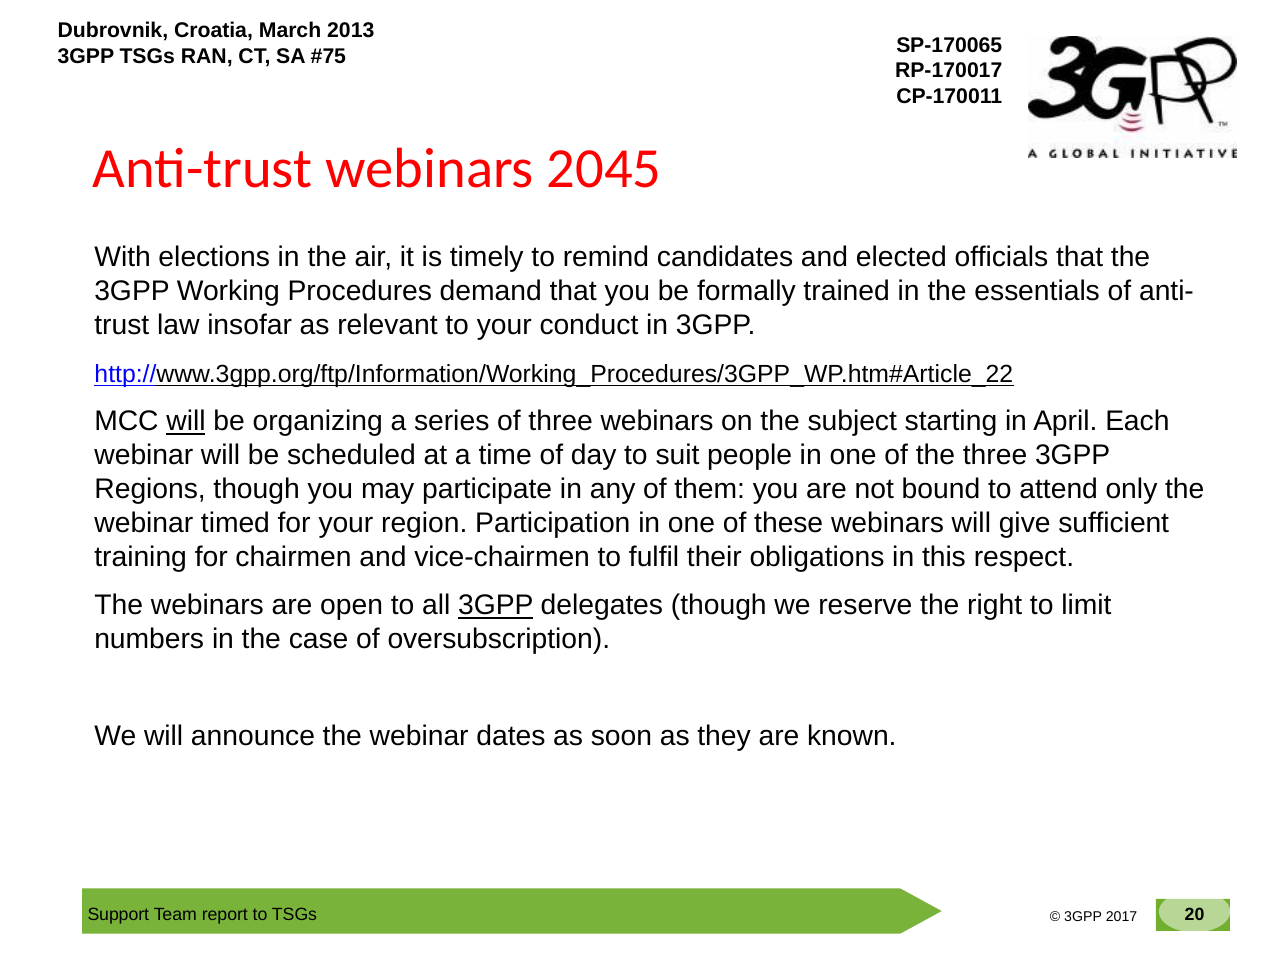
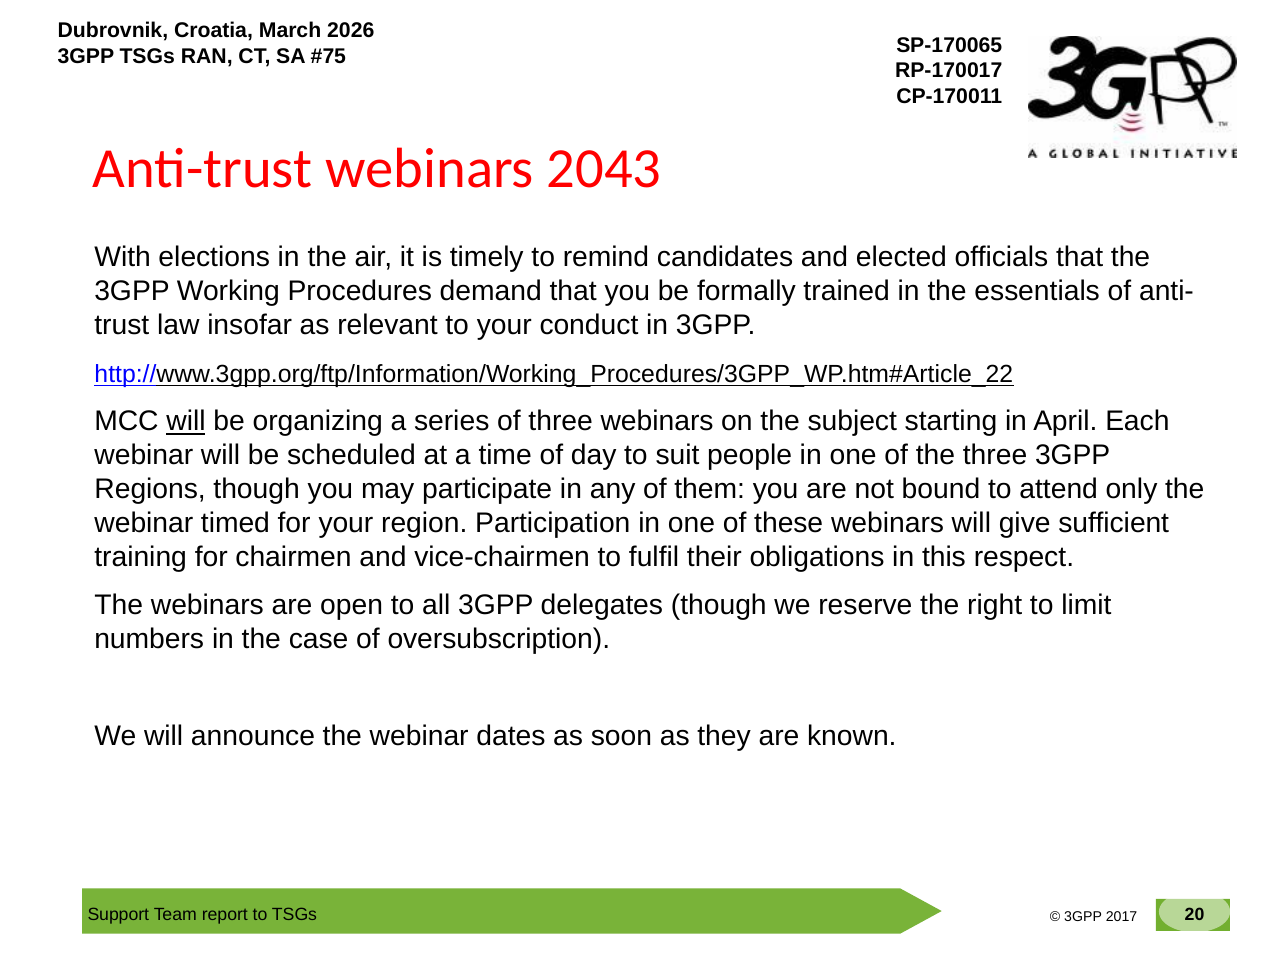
2013: 2013 -> 2026 (351, 31)
2045: 2045 -> 2043 (604, 169)
3GPP underline: present -> none (496, 605)
